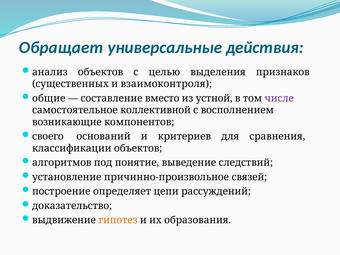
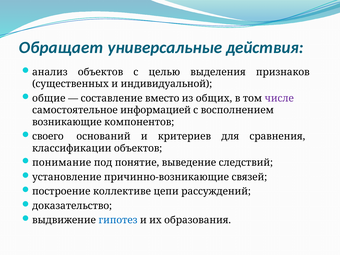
взаимоконтроля: взаимоконтроля -> индивидуальной (166, 84)
устной: устной -> общих (214, 98)
коллективной: коллективной -> информацией (156, 110)
алгоритмов: алгоритмов -> понимание (62, 163)
причинно-произвольное: причинно-произвольное -> причинно-возникающие (166, 177)
определяет: определяет -> коллективе (122, 191)
гипотез colour: orange -> blue (118, 220)
